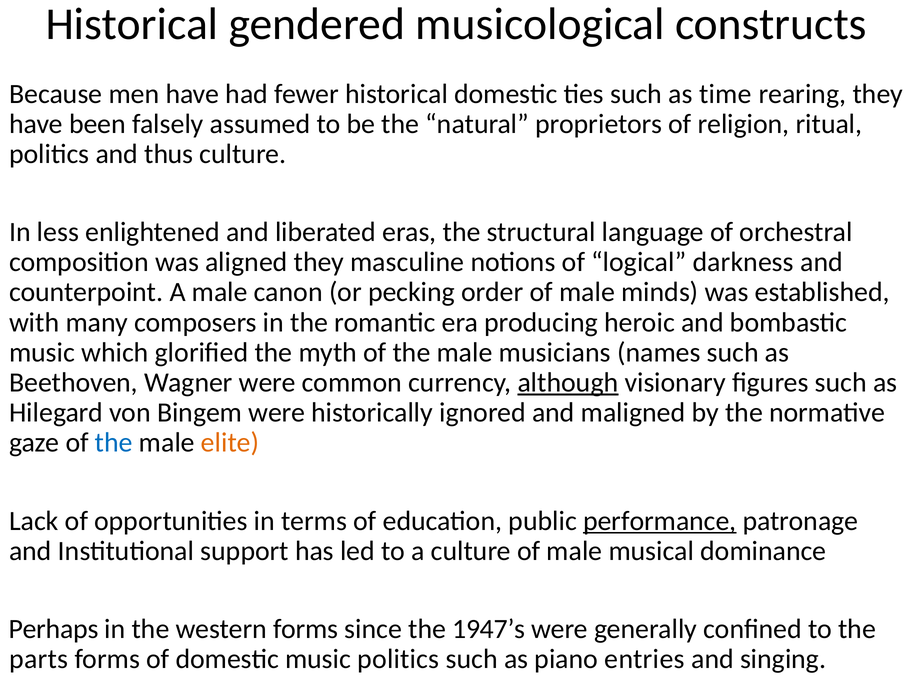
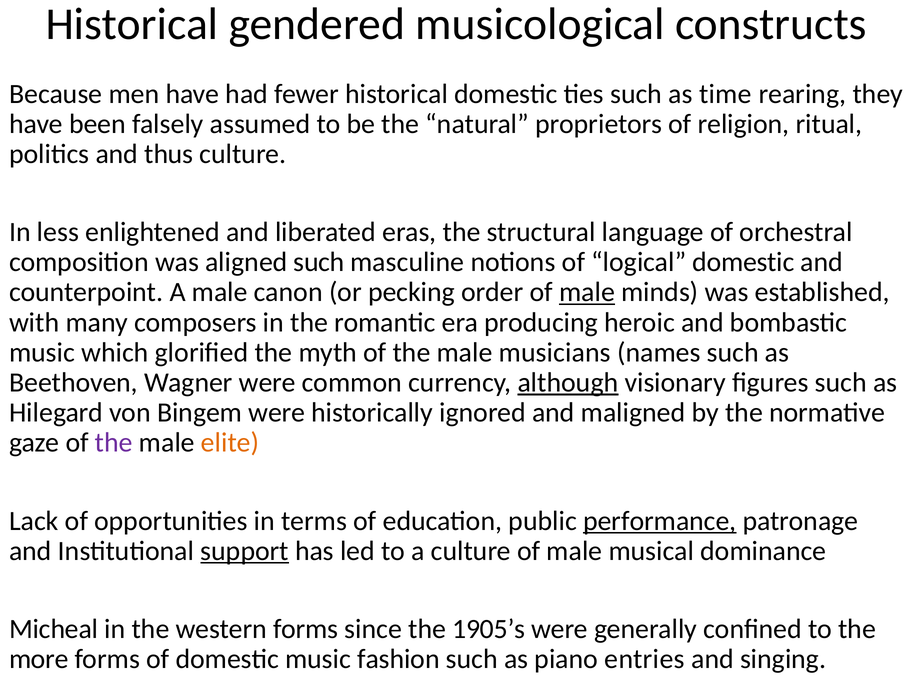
aligned they: they -> such (319, 263)
logical darkness: darkness -> domestic (743, 263)
male underline: none -> present (587, 293)
the colour: blue -> purple (114, 443)
support underline: none -> present (245, 552)
Perhaps: Perhaps -> Micheal (54, 630)
1947’s: 1947’s -> 1905’s (489, 630)
parts: parts -> more (39, 660)
music politics: politics -> fashion (398, 660)
